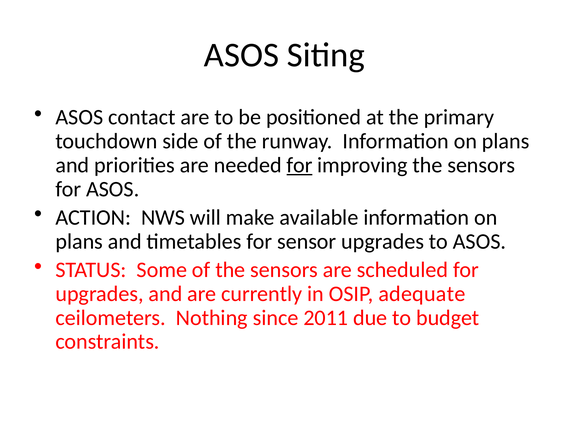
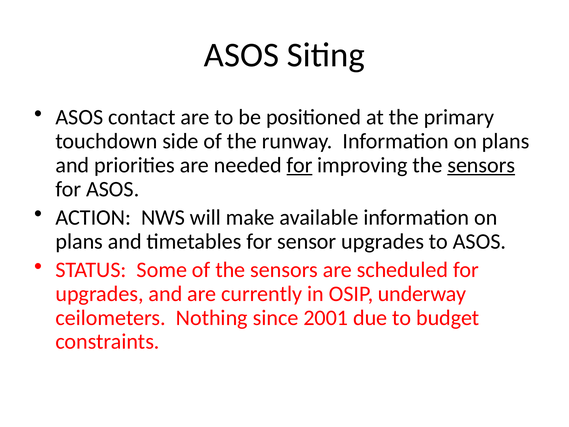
sensors underline: none -> present (481, 165)
adequate: adequate -> underway (422, 294)
2011: 2011 -> 2001 (326, 318)
